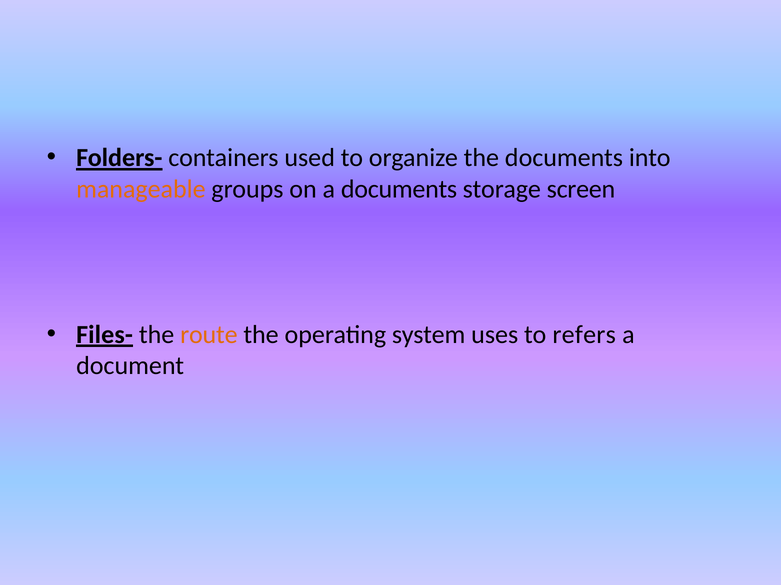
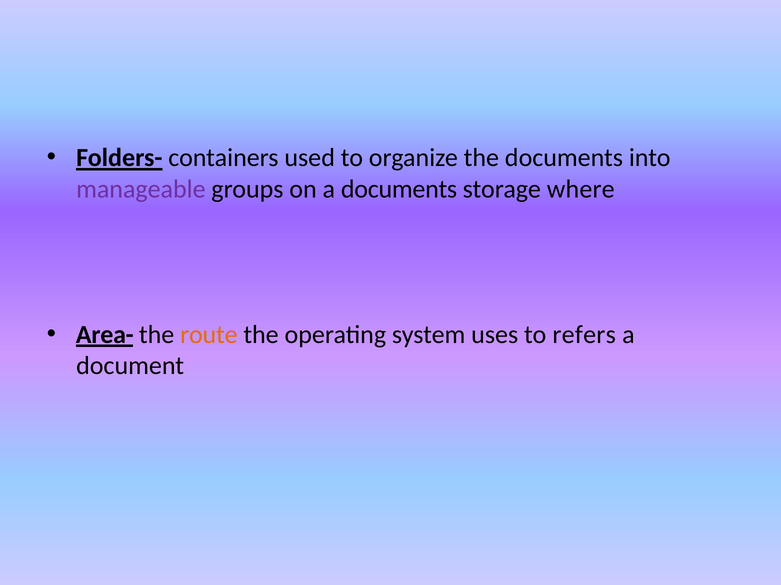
manageable colour: orange -> purple (141, 189)
screen: screen -> where (581, 189)
Files-: Files- -> Area- (105, 335)
